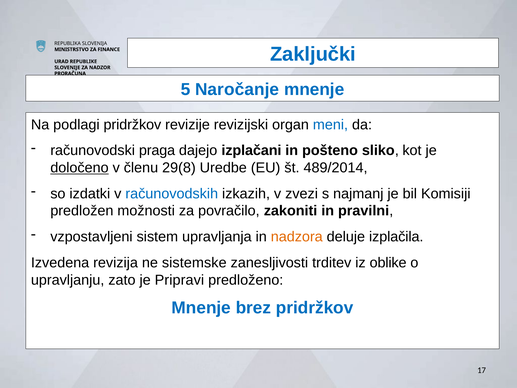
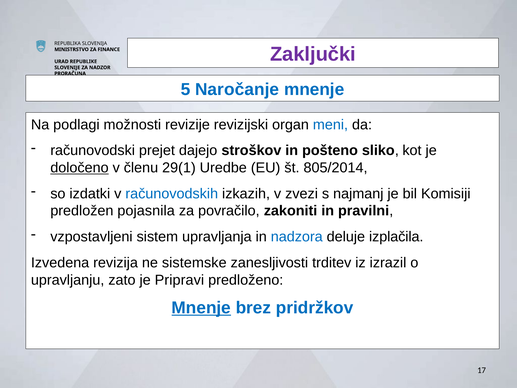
Zaključki colour: blue -> purple (313, 54)
podlagi pridržkov: pridržkov -> možnosti (132, 125)
praga: praga -> prejet (157, 150)
izplačani: izplačani -> stroškov (251, 150)
29(8: 29(8 -> 29(1 (179, 168)
489/2014: 489/2014 -> 805/2014 (336, 168)
možnosti: možnosti -> pojasnila (146, 211)
nadzora colour: orange -> blue (297, 237)
oblike: oblike -> izrazil (388, 263)
Mnenje underline: none -> present (201, 308)
